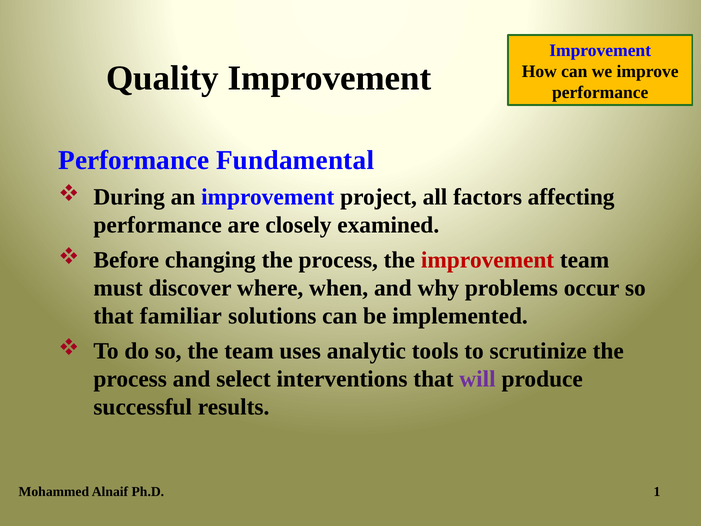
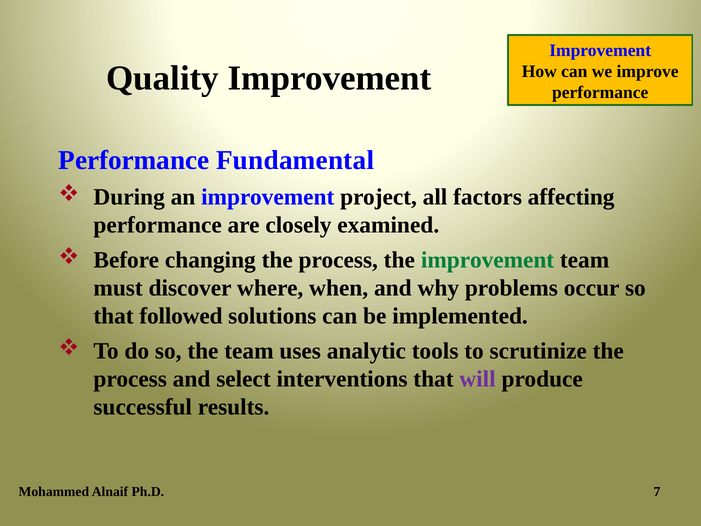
improvement colour: red -> green (488, 260)
familiar: familiar -> followed (181, 316)
1: 1 -> 7 (657, 492)
